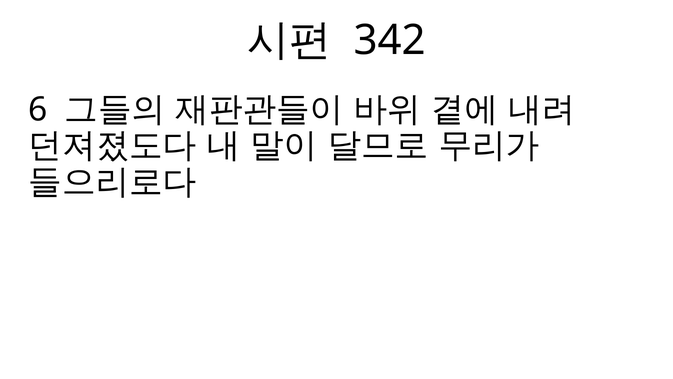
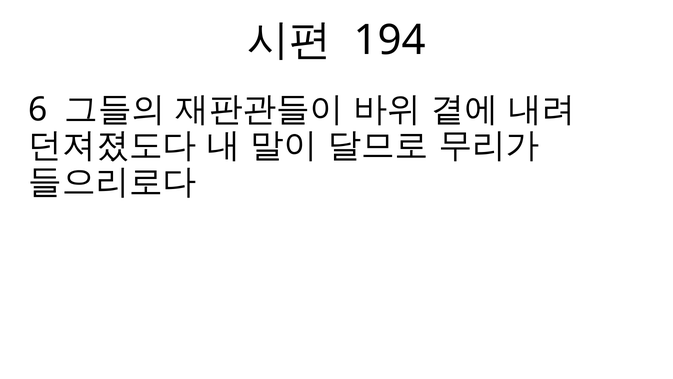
342: 342 -> 194 (390, 41)
